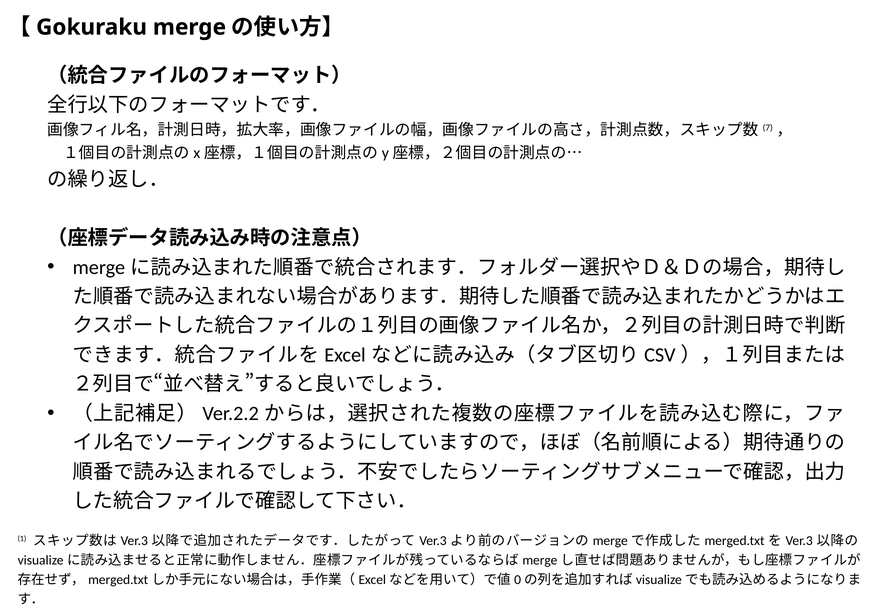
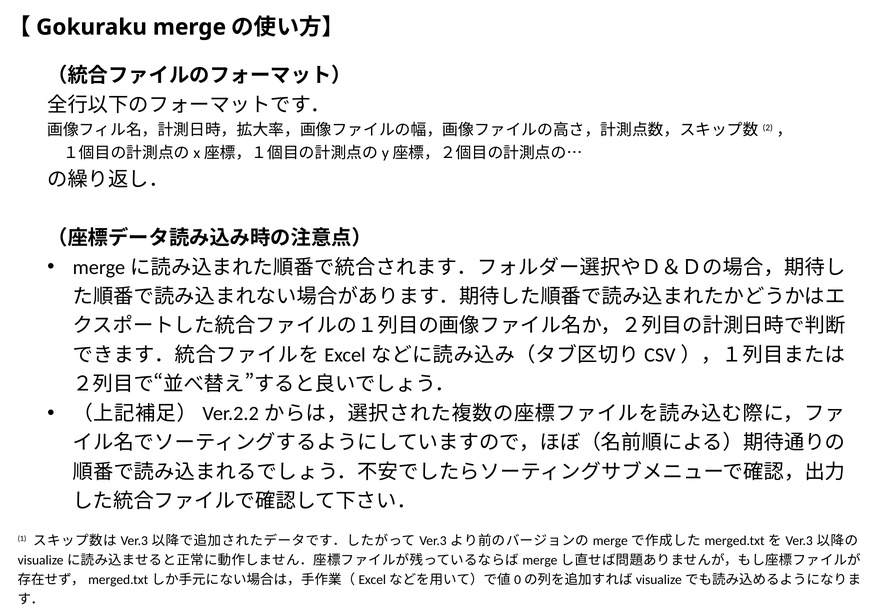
7: 7 -> 2 (768, 127)
